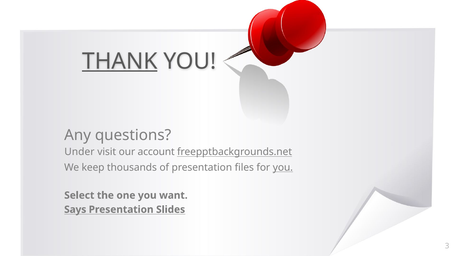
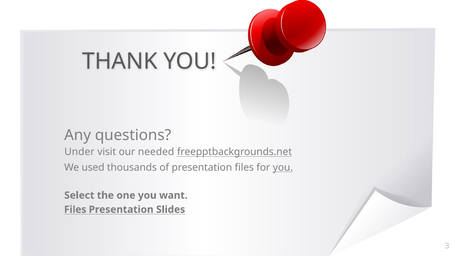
THANK underline: present -> none (120, 61)
account: account -> needed (156, 152)
keep: keep -> used (93, 167)
Says: Says -> Files (75, 209)
